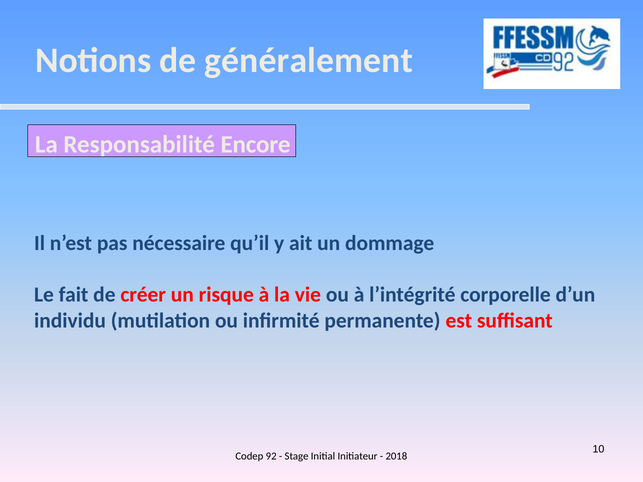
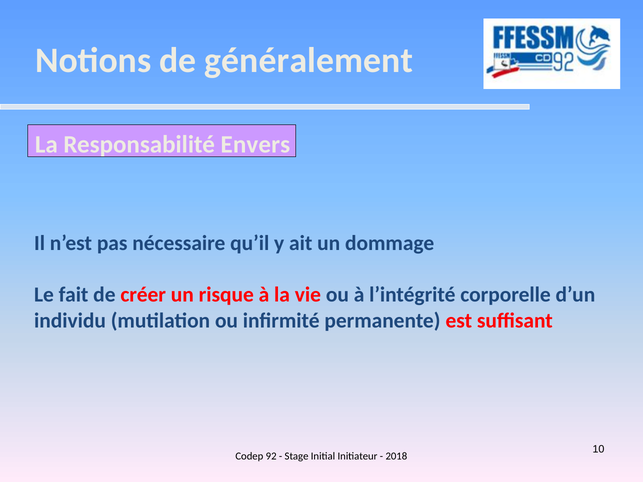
Encore: Encore -> Envers (255, 145)
